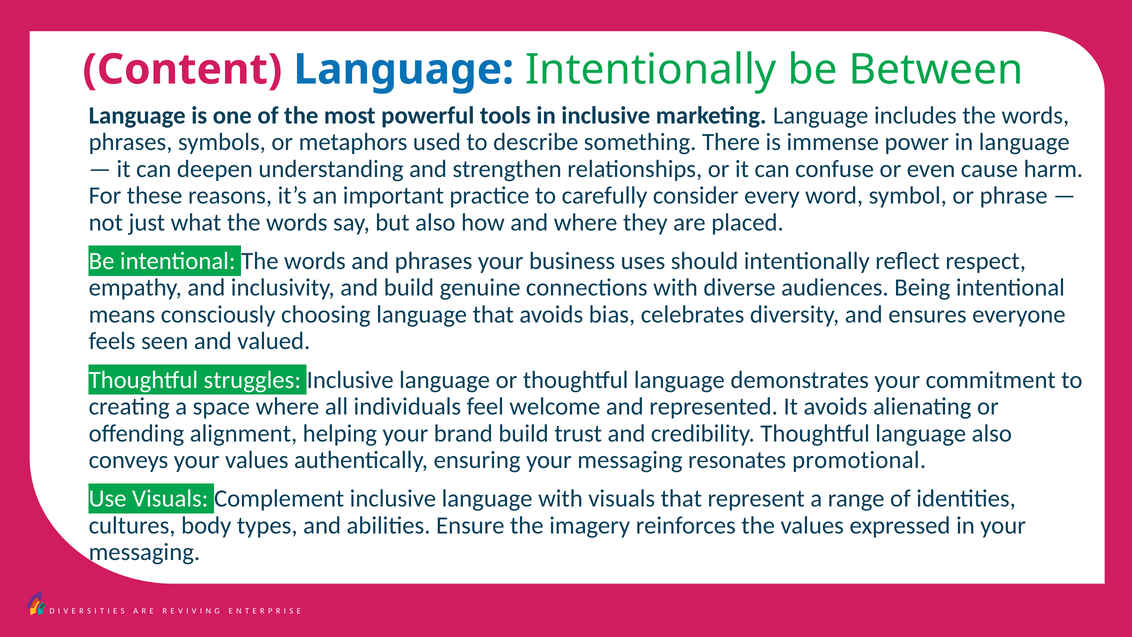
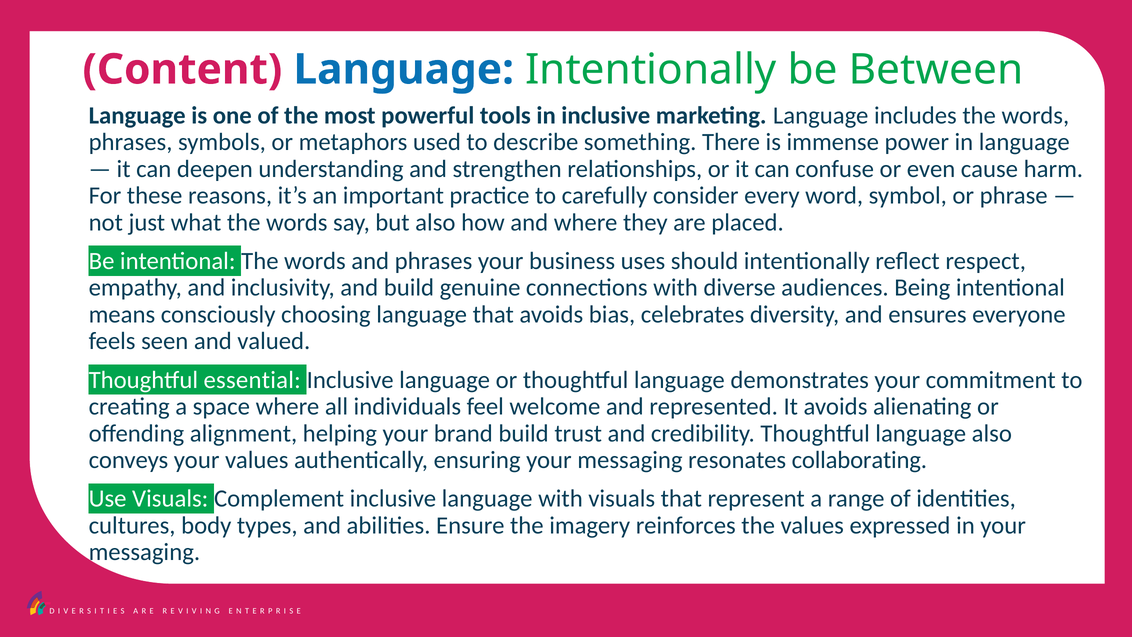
struggles: struggles -> essential (252, 380)
promotional: promotional -> collaborating (859, 460)
